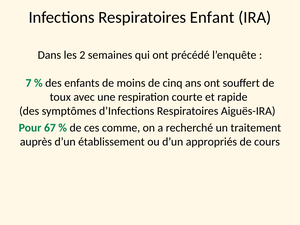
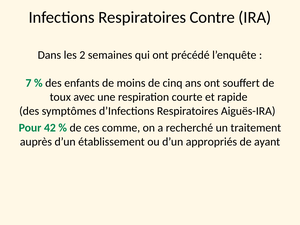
Enfant: Enfant -> Contre (212, 17)
67: 67 -> 42 (50, 128)
cours: cours -> ayant (267, 142)
